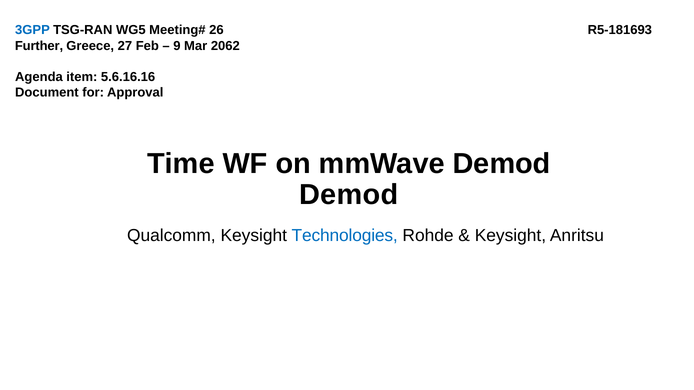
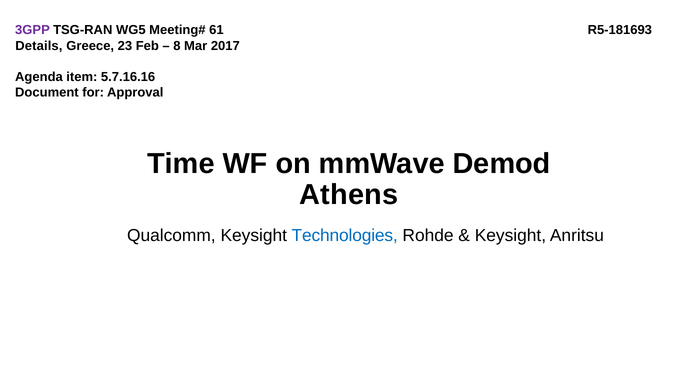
3GPP colour: blue -> purple (32, 30)
26: 26 -> 61 (216, 30)
Further: Further -> Details (39, 46)
27: 27 -> 23 (125, 46)
9: 9 -> 8 (177, 46)
2062: 2062 -> 2017 (225, 46)
5.6.16.16: 5.6.16.16 -> 5.7.16.16 (128, 77)
Demod: Demod -> Athens (349, 195)
